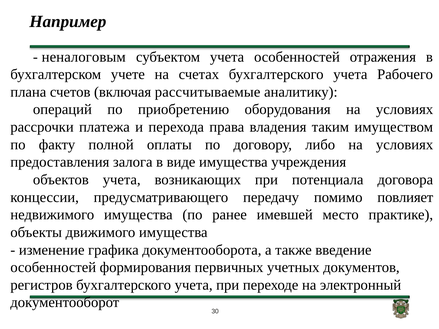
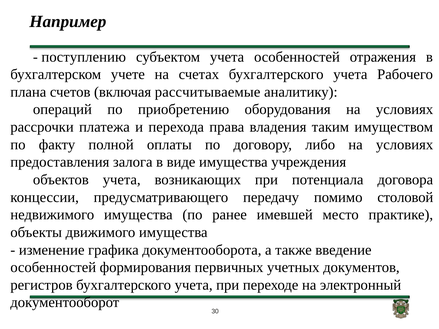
неналоговым: неналоговым -> поступлению (84, 57)
повлияет: повлияет -> столовой (405, 197)
